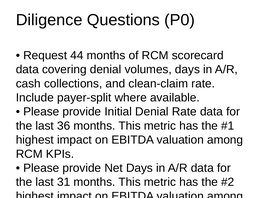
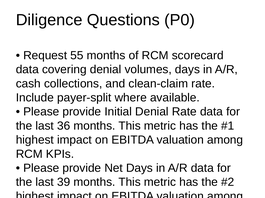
44: 44 -> 55 (77, 56)
31: 31 -> 39 (64, 183)
